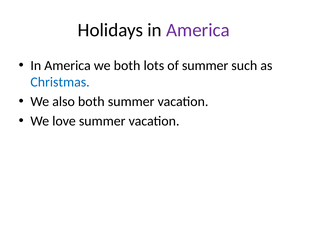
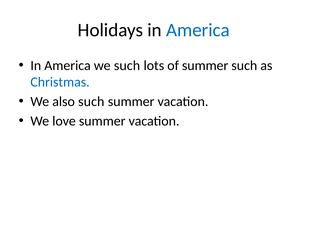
America colour: purple -> blue (198, 30)
we both: both -> such (127, 65)
also both: both -> such (91, 102)
